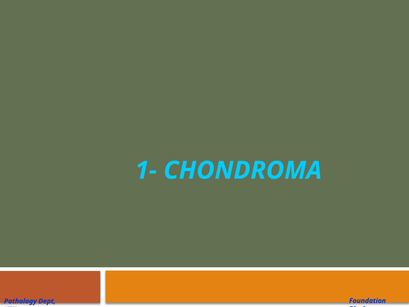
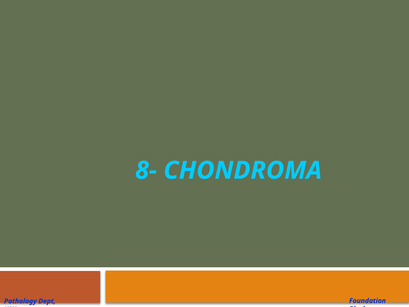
1-: 1- -> 8- (146, 170)
